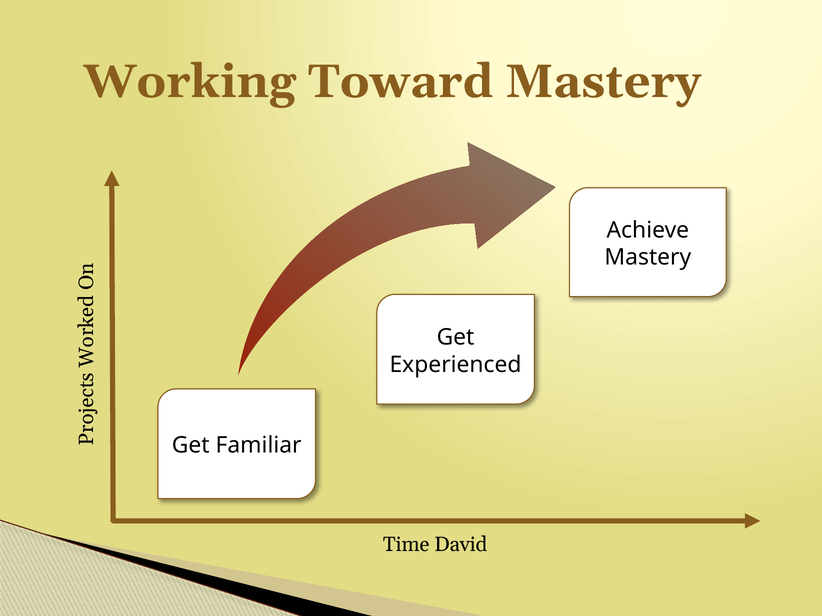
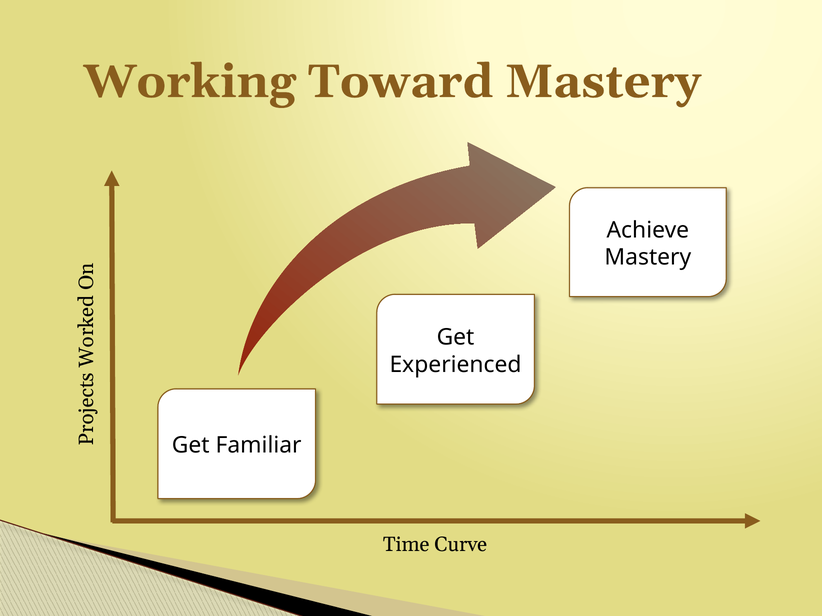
David: David -> Curve (461, 545)
